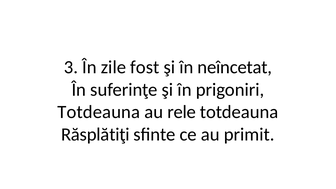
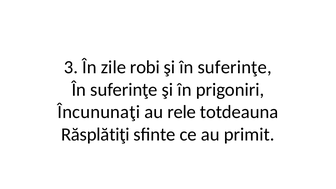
fost: fost -> robi (145, 67)
şi în neîncetat: neîncetat -> suferinţe (235, 67)
Totdeauna: Totdeauna -> Încununaţi (99, 112)
